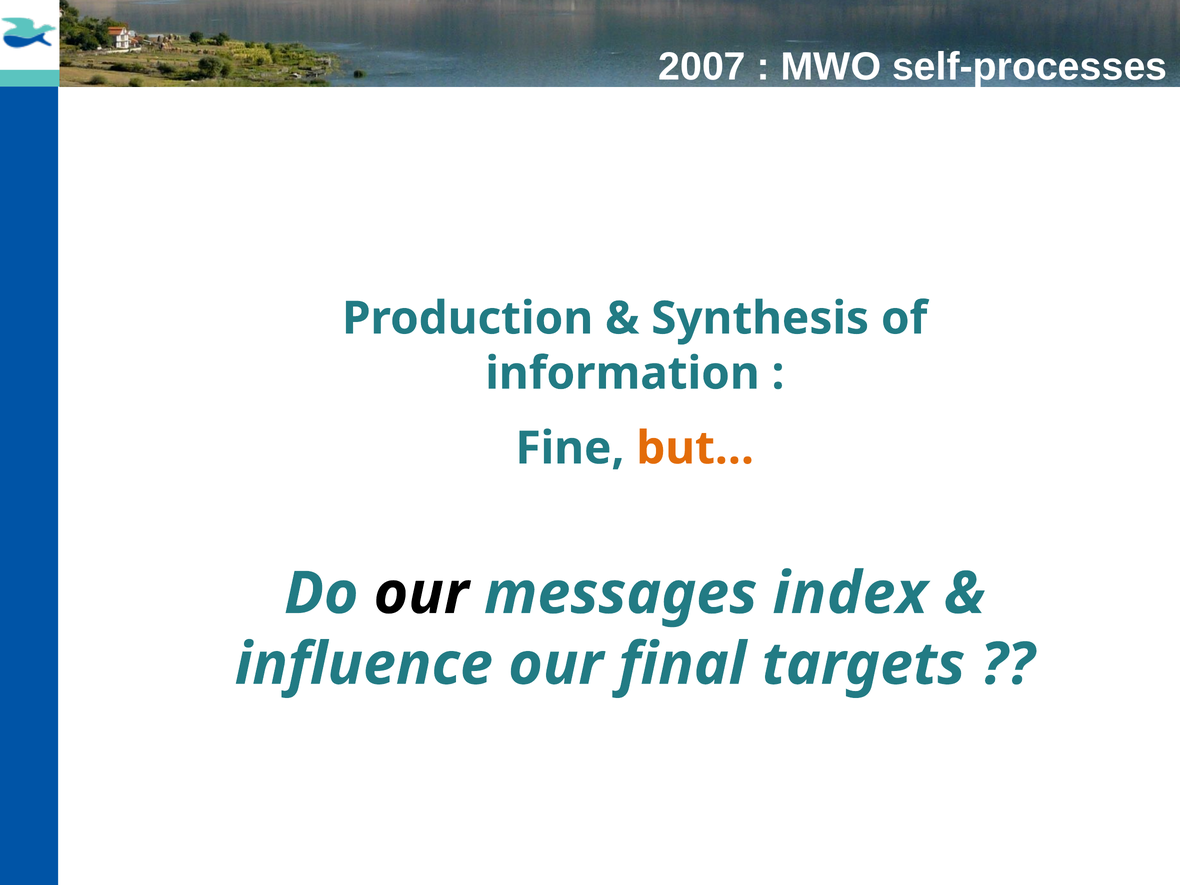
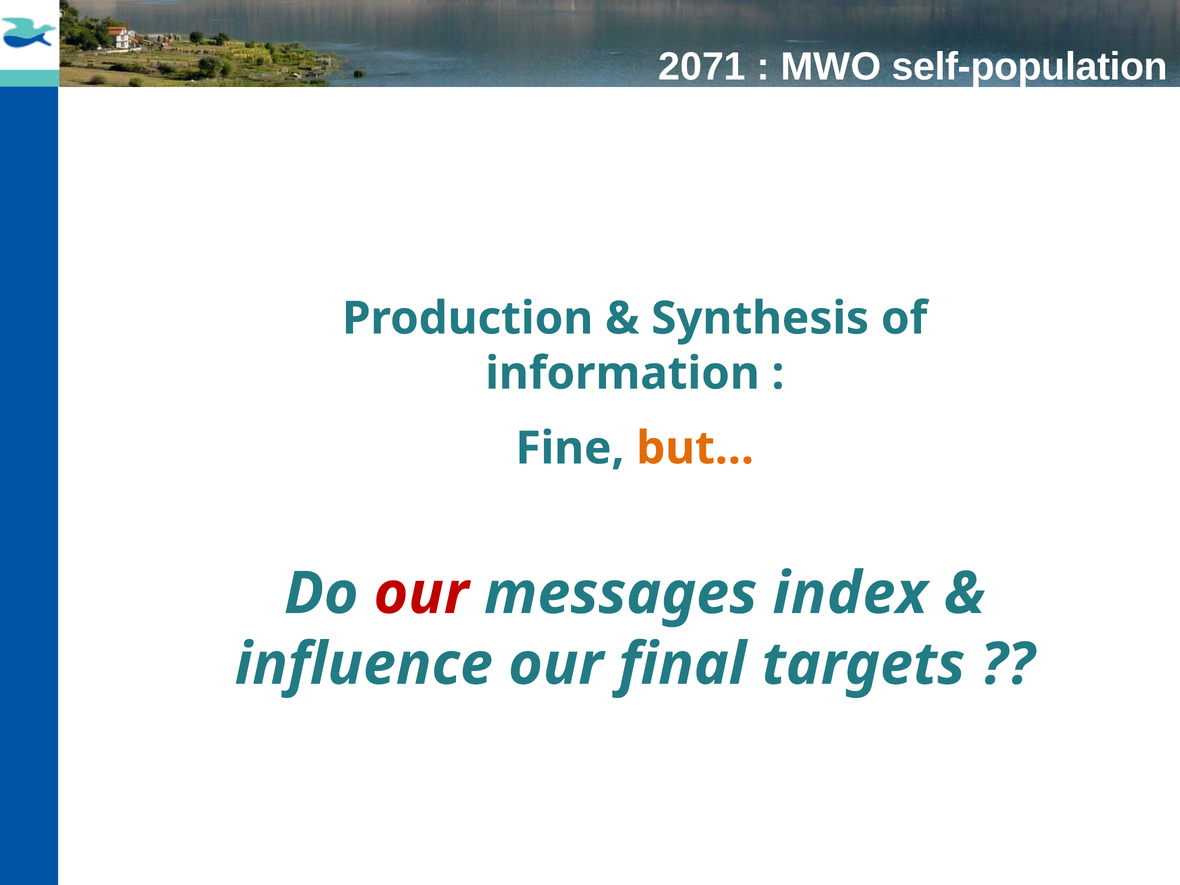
2007: 2007 -> 2071 (702, 67)
self-processes: self-processes -> self-population (1030, 67)
our colour: black -> red (421, 594)
